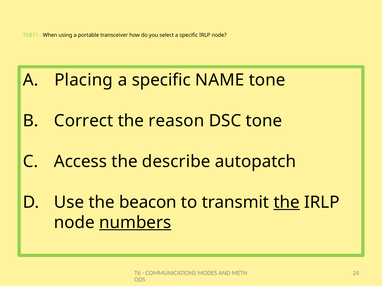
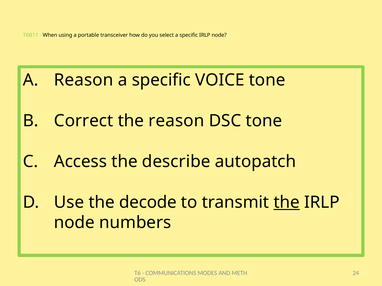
A Placing: Placing -> Reason (84, 80)
NAME: NAME -> VOICE (220, 80)
beacon: beacon -> decode (148, 203)
numbers underline: present -> none (135, 223)
